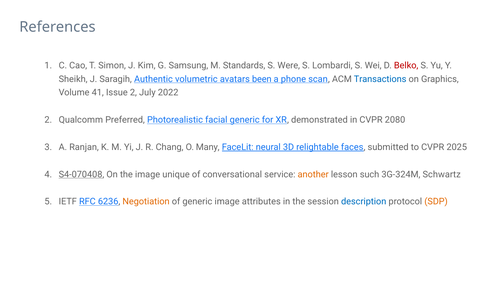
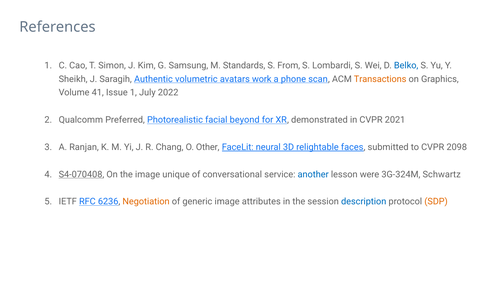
Were: Were -> From (289, 66)
Belko colour: red -> blue (406, 66)
been: been -> work (262, 79)
Transactions colour: blue -> orange (380, 79)
Issue 2: 2 -> 1 (133, 93)
facial generic: generic -> beyond (245, 120)
2080: 2080 -> 2021 (395, 120)
Many: Many -> Other (208, 147)
2025: 2025 -> 2098 (457, 147)
another colour: orange -> blue (313, 175)
such: such -> were (370, 175)
